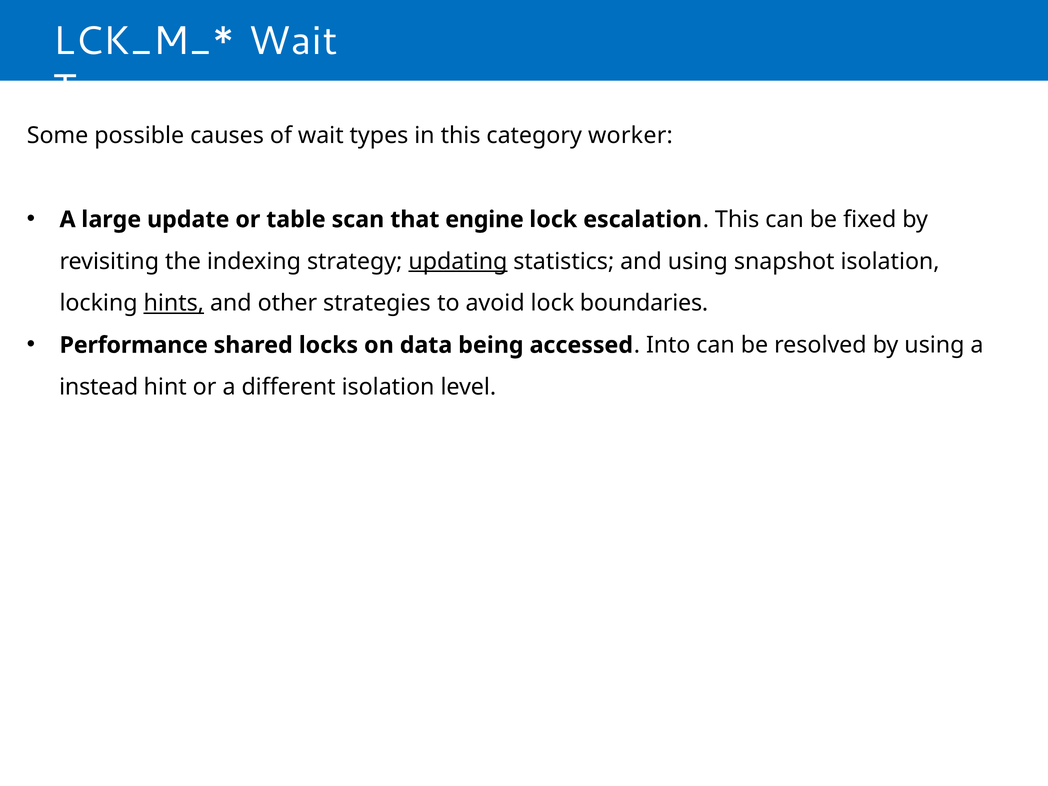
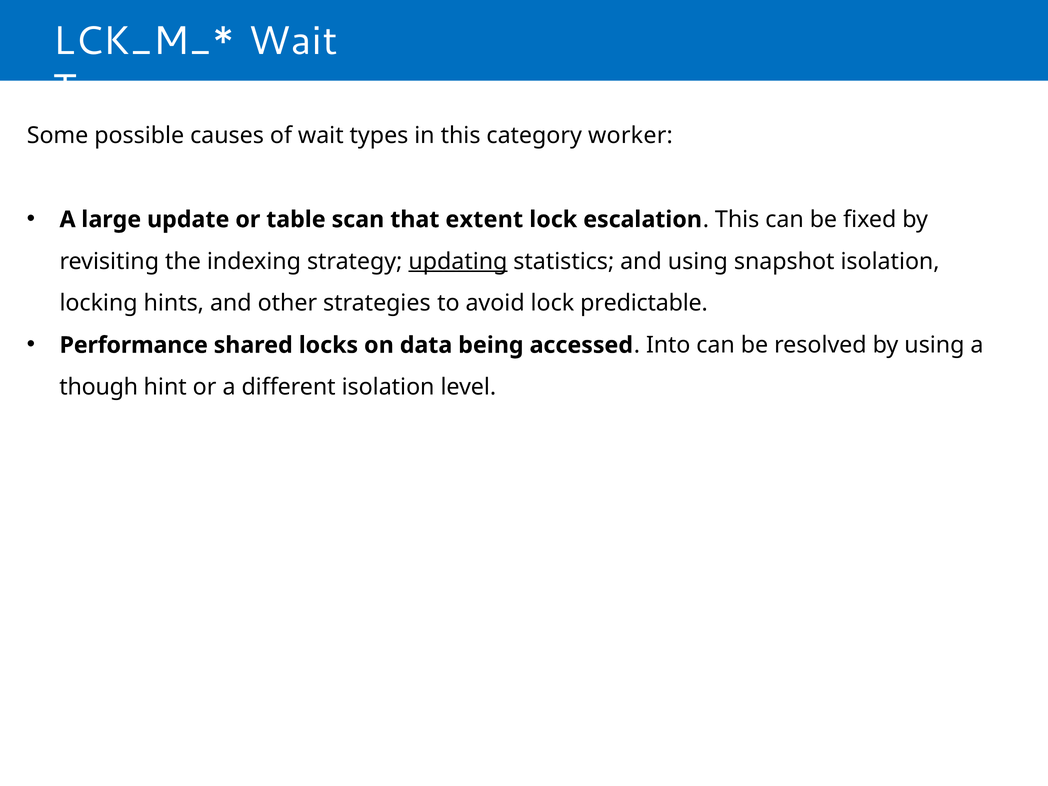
engine: engine -> extent (484, 220)
hints underline: present -> none (174, 303)
boundaries: boundaries -> predictable (644, 303)
instead: instead -> though (99, 387)
